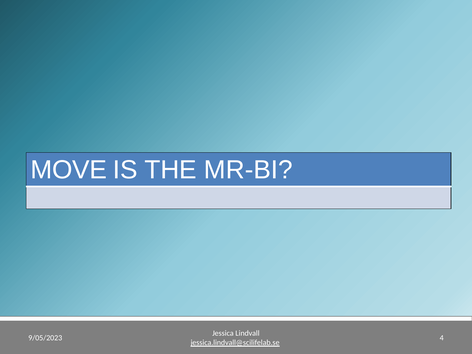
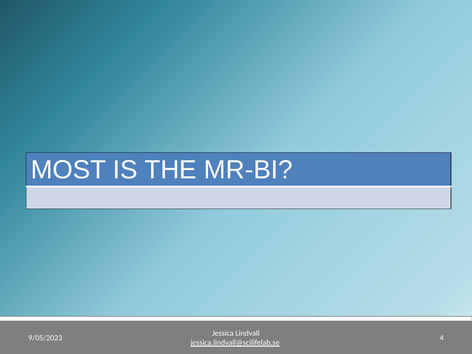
MOVE: MOVE -> MOST (69, 170)
